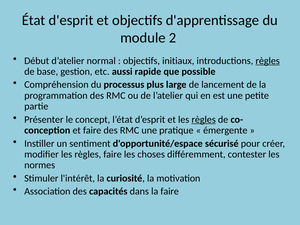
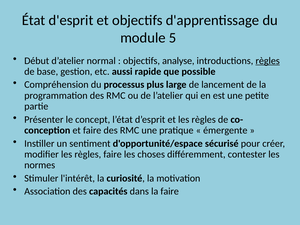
2: 2 -> 5 (173, 38)
initiaux: initiaux -> analyse (178, 61)
règles underline: present -> none (204, 119)
